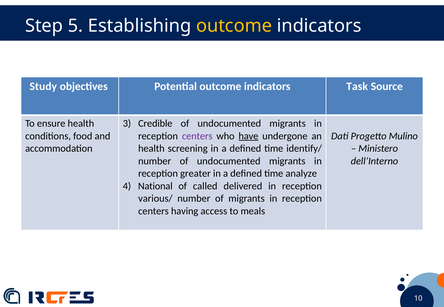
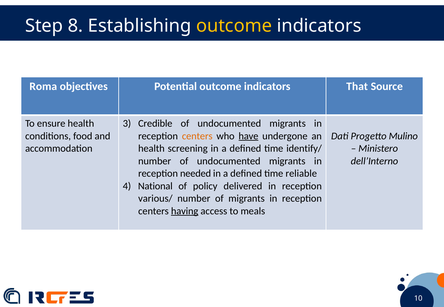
5: 5 -> 8 (76, 26)
Study: Study -> Roma (43, 86)
Task: Task -> That (357, 86)
centers colour: purple -> orange (197, 136)
greater: greater -> needed (196, 174)
analyze: analyze -> reliable (301, 174)
called: called -> policy (205, 186)
having underline: none -> present (185, 211)
